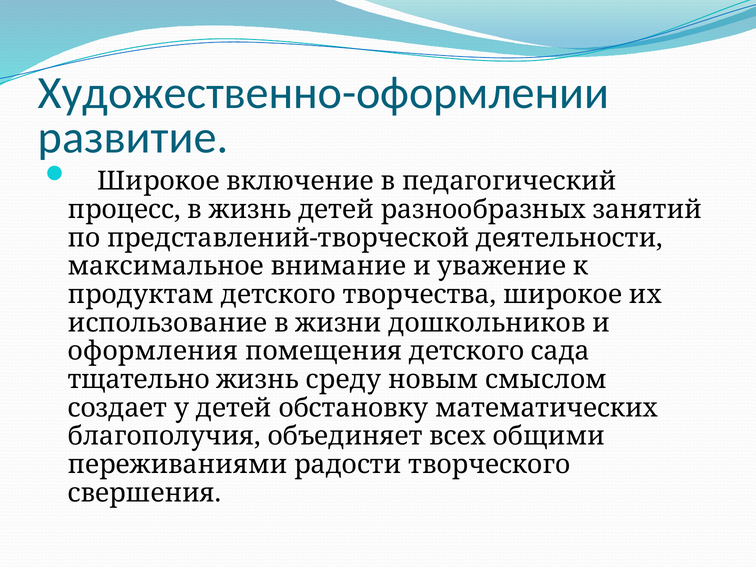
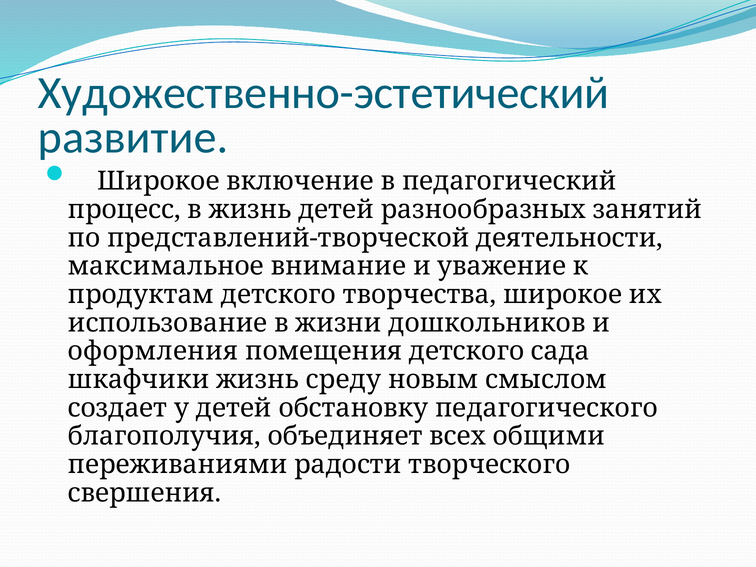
Художественно-оформлении: Художественно-оформлении -> Художественно-эстетический (324, 93)
тщательно: тщательно -> шкафчики (139, 380)
математических: математических -> педагогического (546, 408)
